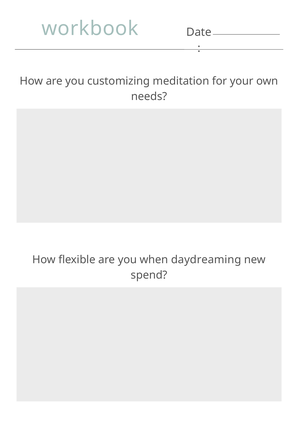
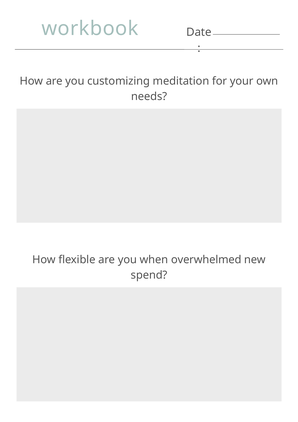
daydreaming: daydreaming -> overwhelmed (206, 259)
